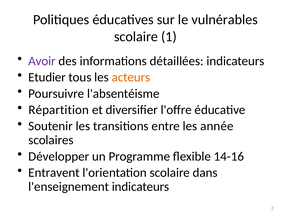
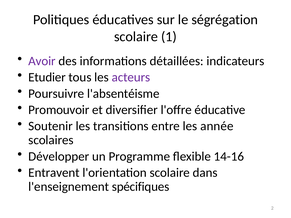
vulnérables: vulnérables -> ségrégation (225, 20)
acteurs colour: orange -> purple (131, 77)
Répartition: Répartition -> Promouvoir (59, 110)
l'enseignement indicateurs: indicateurs -> spécifiques (141, 187)
